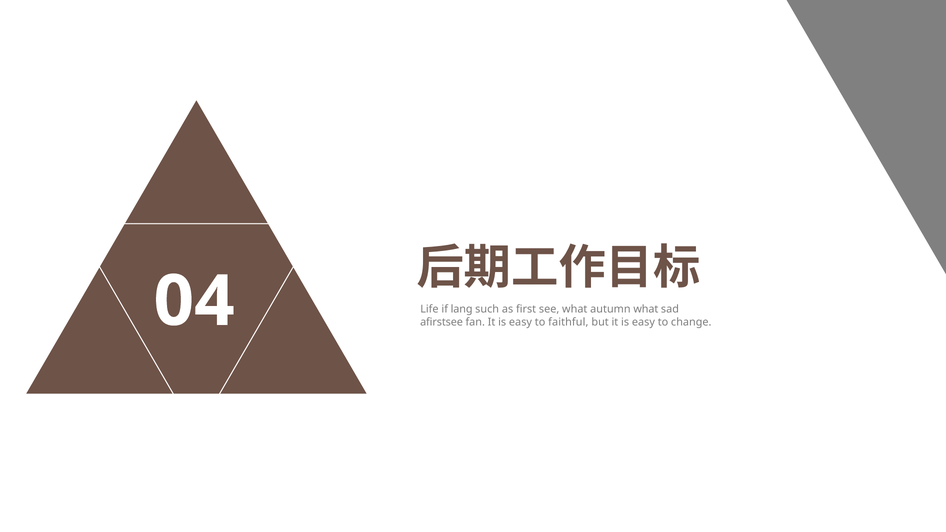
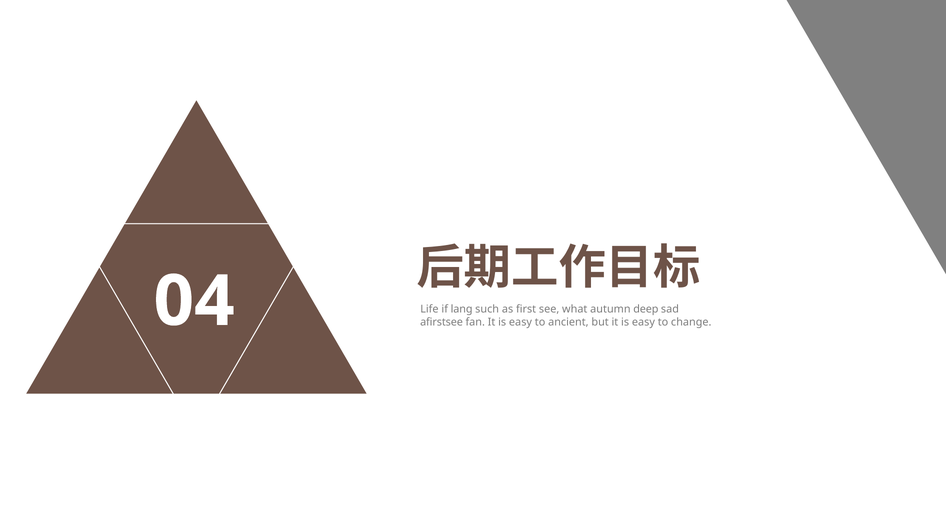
autumn what: what -> deep (646, 309)
faithful: faithful -> ancient (568, 322)
